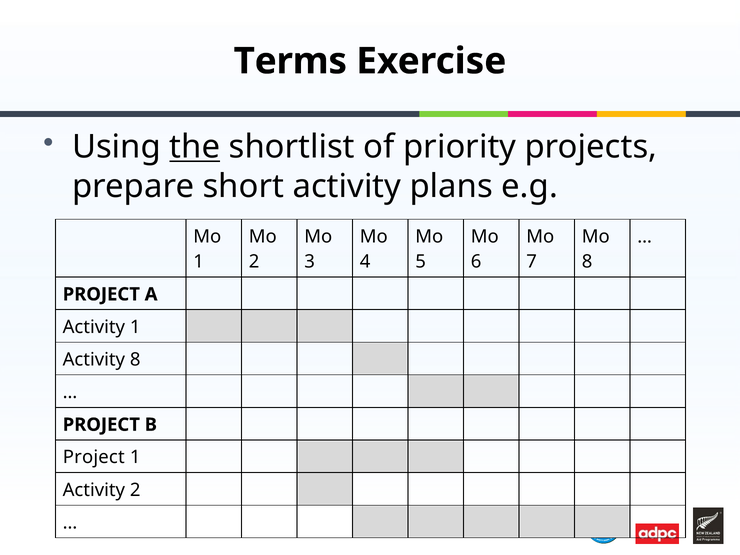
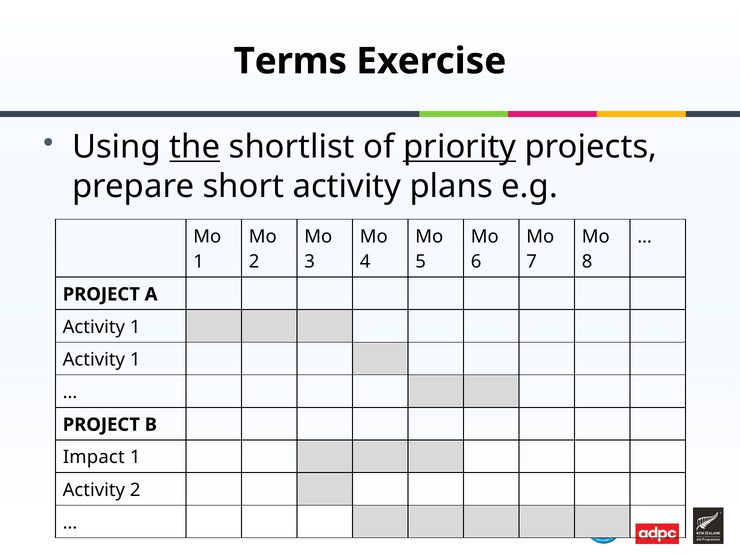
priority underline: none -> present (460, 147)
8: 8 -> 1 (135, 360)
Project: Project -> Impact (94, 457)
